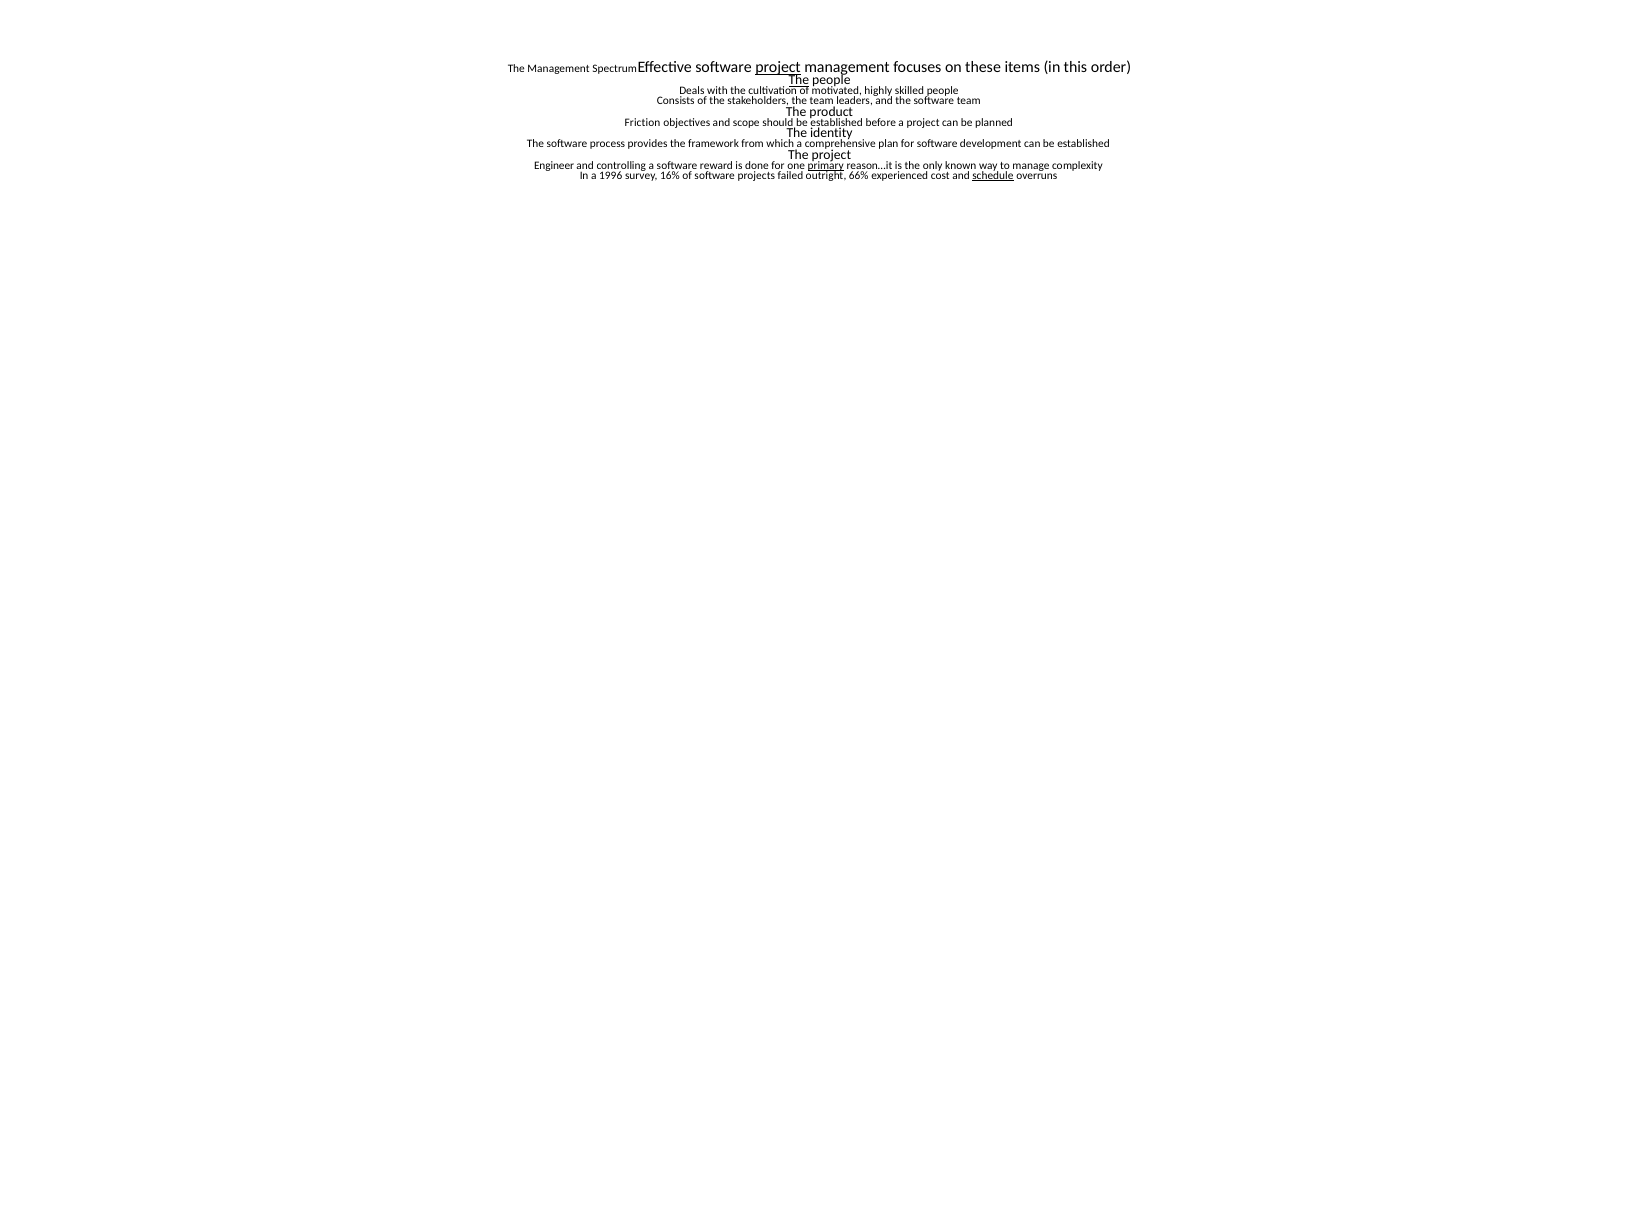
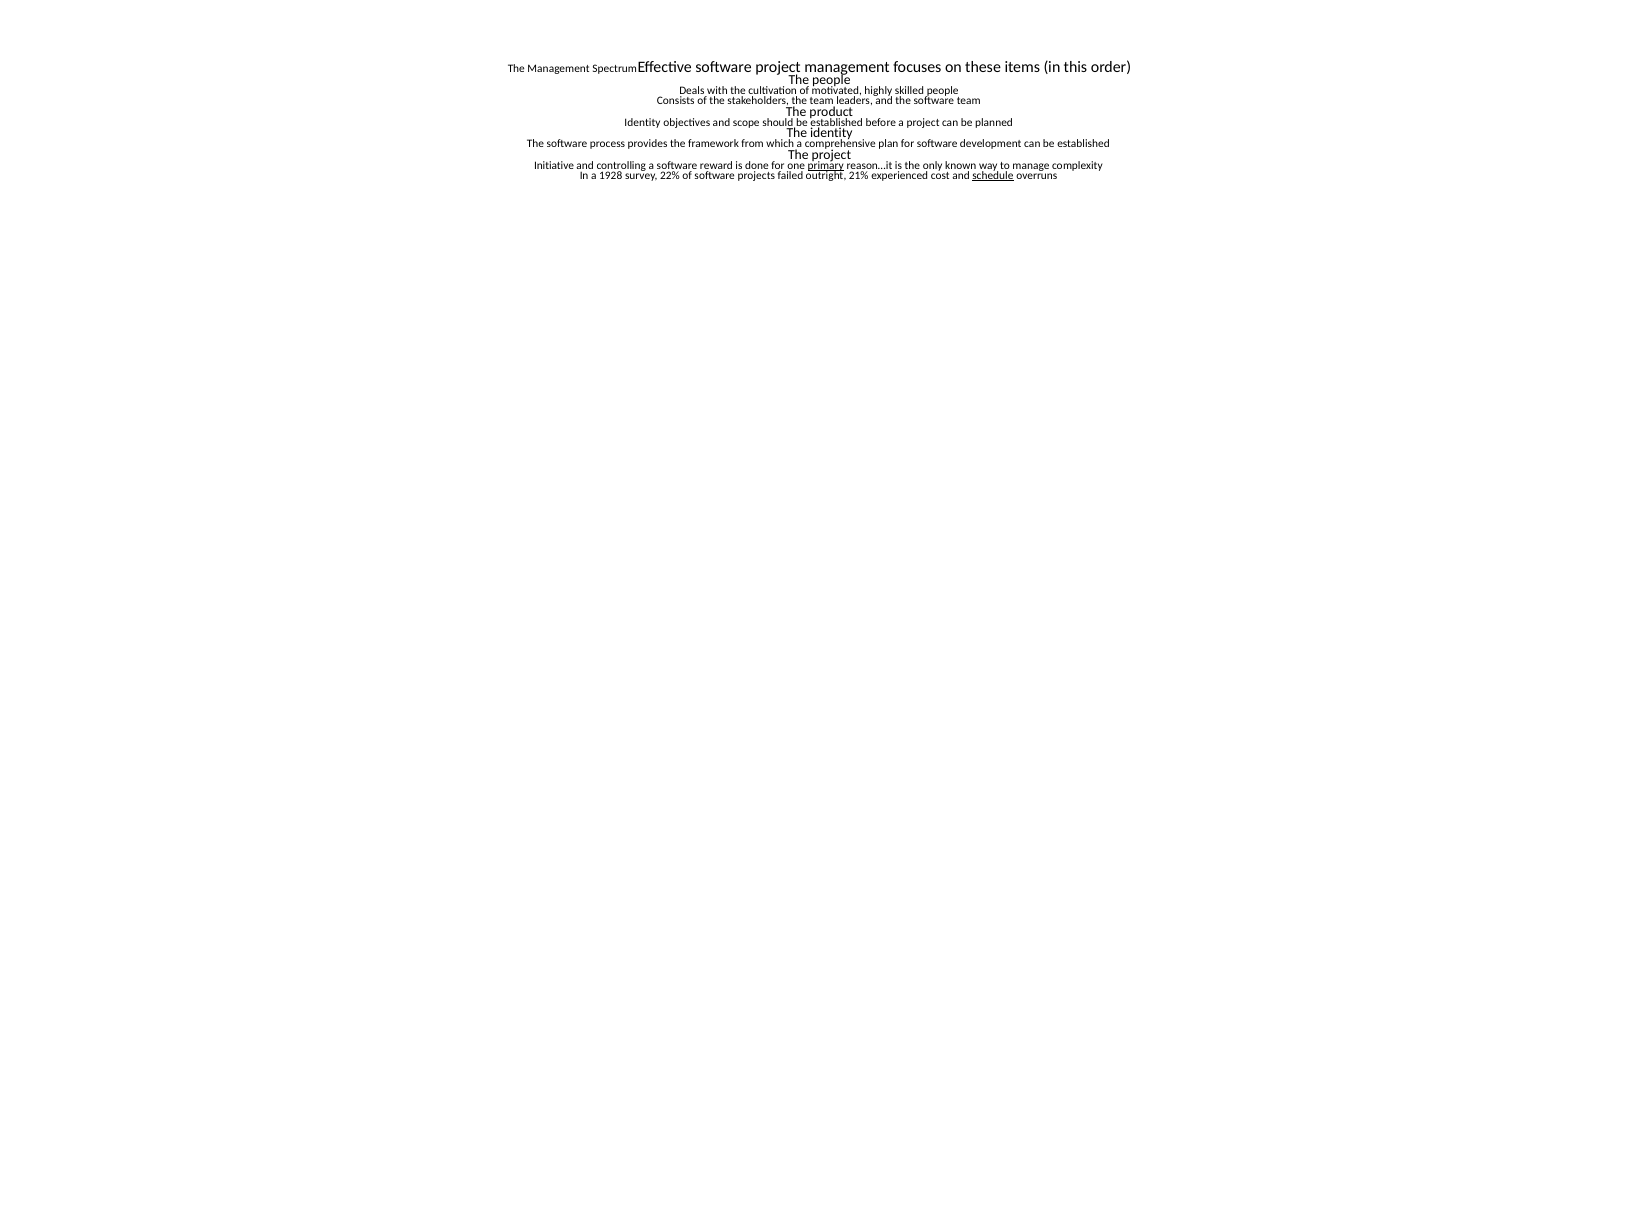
project underline: present -> none (778, 67)
The underline: present -> none (799, 80)
Friction: Friction -> Identity (643, 123)
Engineer: Engineer -> Initiative (554, 166)
1996: 1996 -> 1928 (611, 176)
16%: 16% -> 22% (670, 176)
66%: 66% -> 21% (859, 176)
